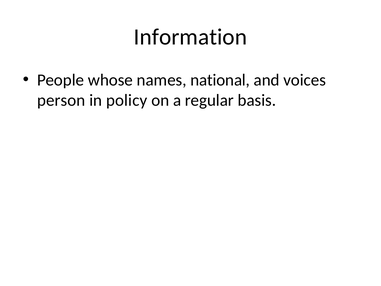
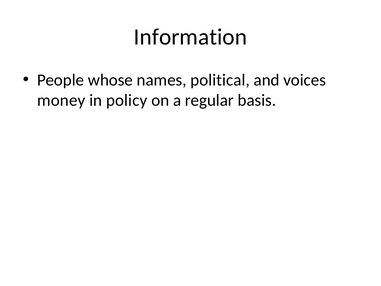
national: national -> political (220, 80)
person: person -> money (61, 100)
